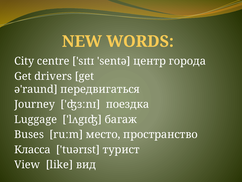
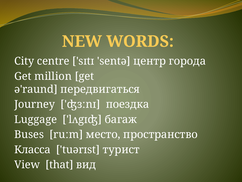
drivers: drivers -> million (53, 76)
like: like -> that (59, 164)
